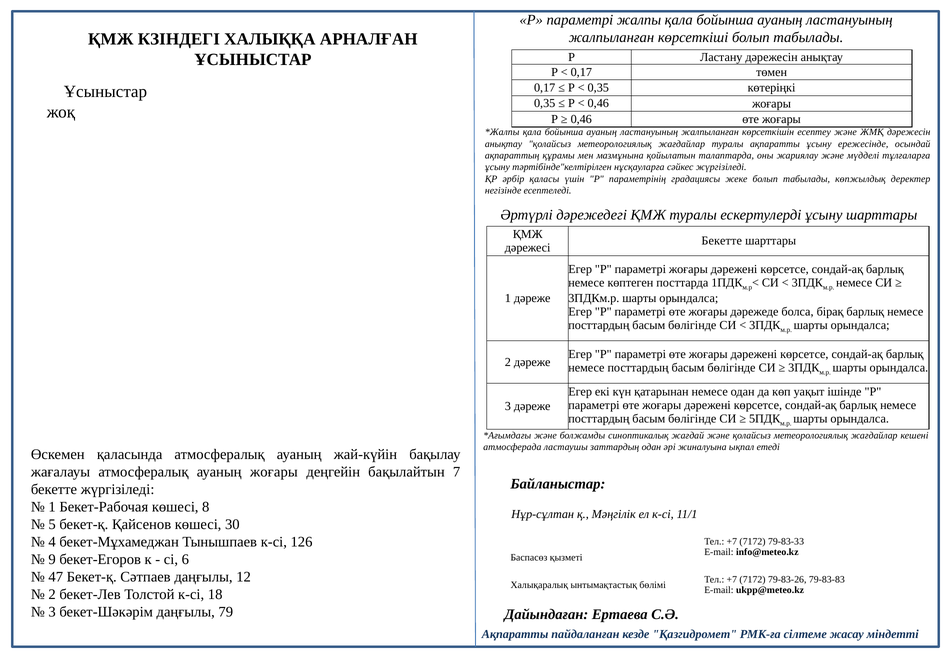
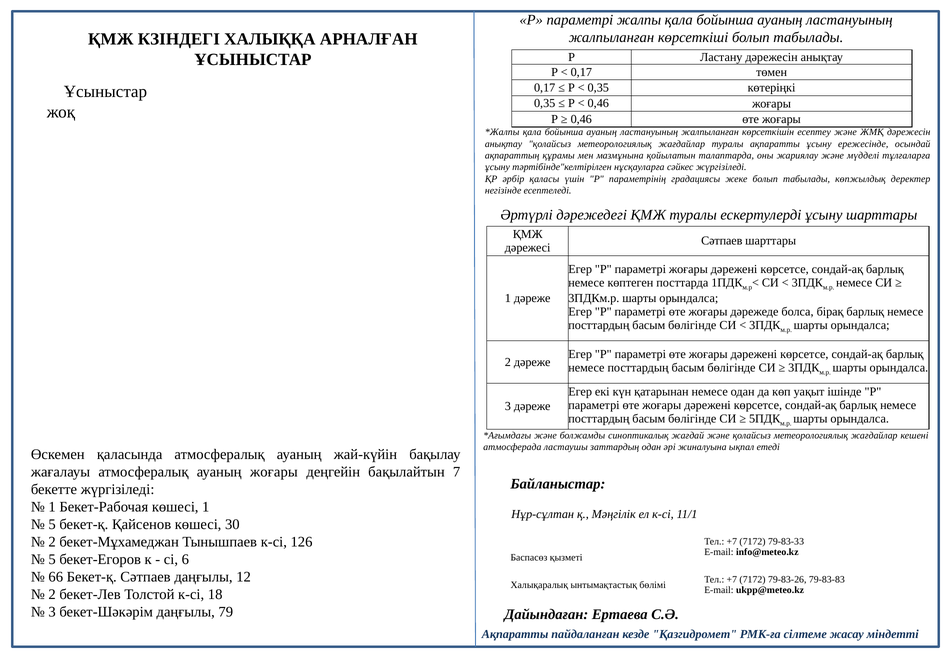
Бекетте: Бекетте -> Сәтпаев (722, 241)
көшесі 8: 8 -> 1 (206, 507)
4: 4 -> 2 (52, 542)
9: 9 -> 5 (52, 560)
47: 47 -> 66 (56, 577)
